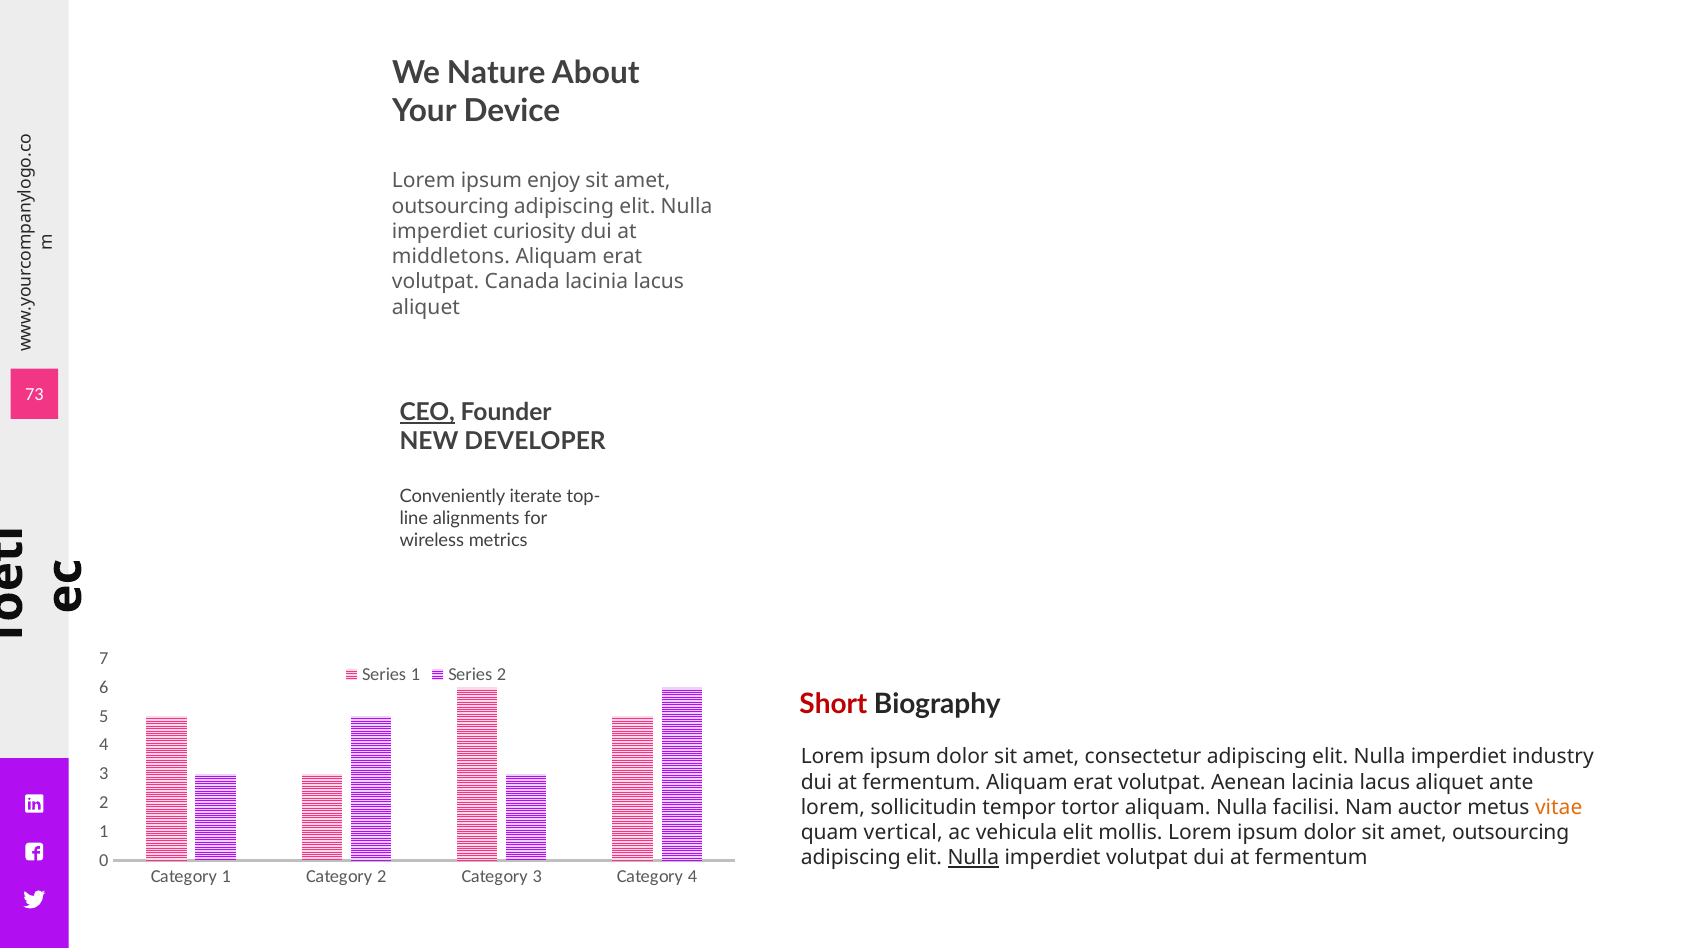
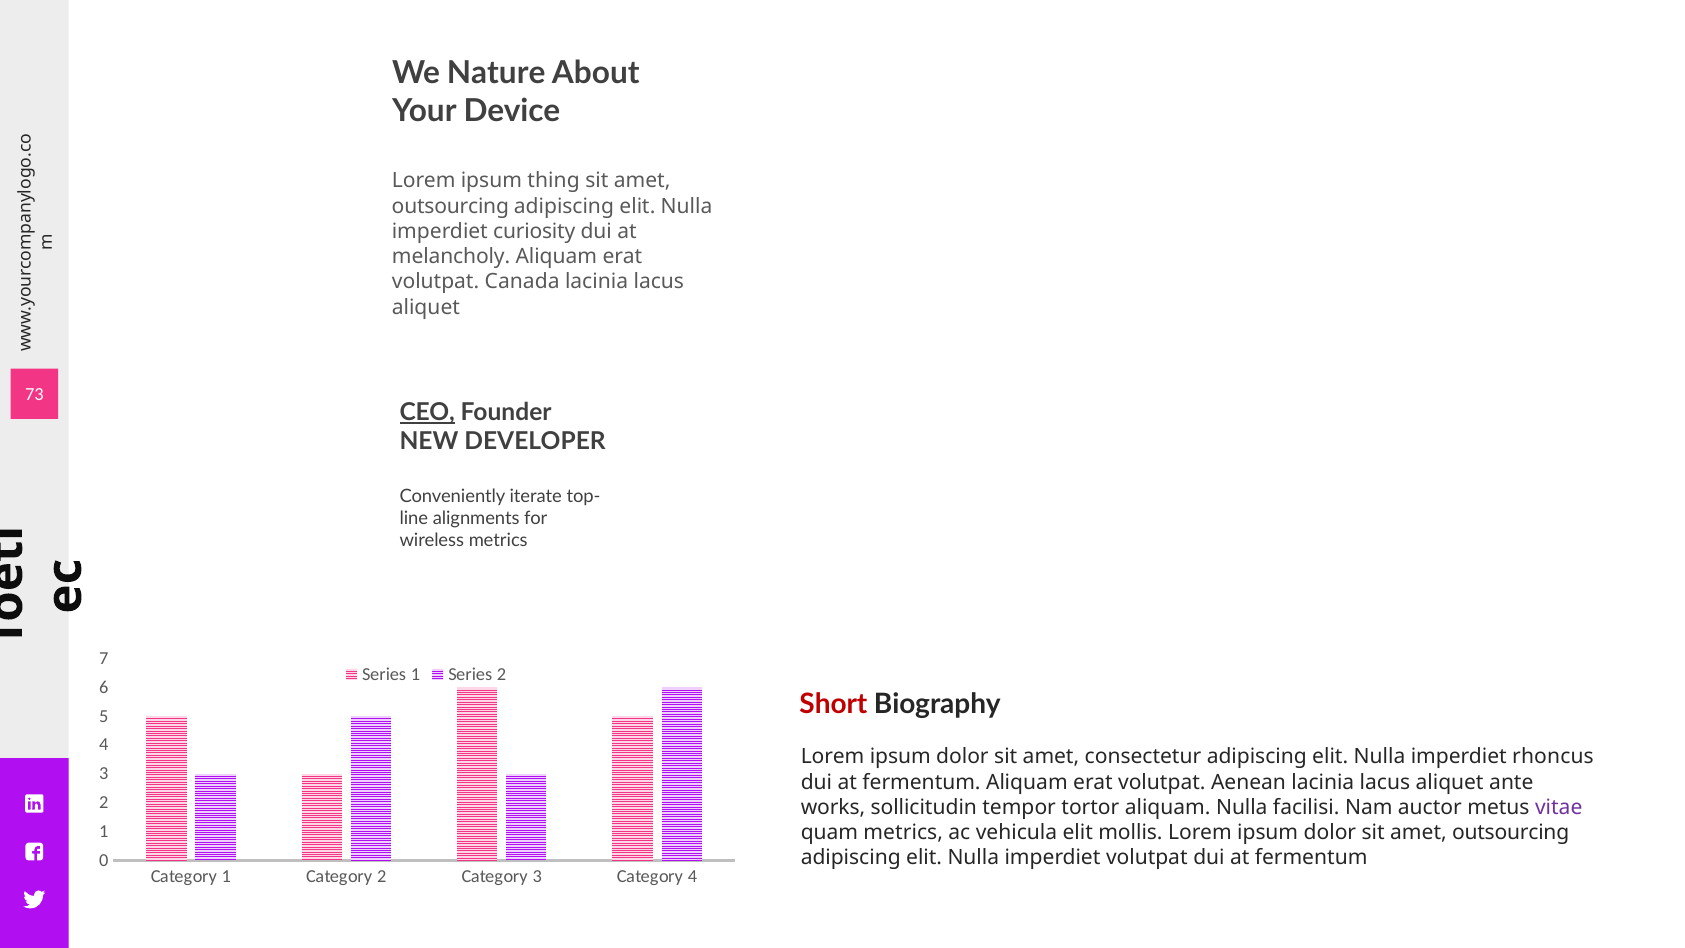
enjoy: enjoy -> thing (554, 181)
middletons: middletons -> melancholy (451, 257)
industry: industry -> rhoncus (1553, 757)
lorem: lorem -> works (833, 807)
vitae colour: orange -> purple (1559, 807)
quam vertical: vertical -> metrics (903, 832)
Nulla underline: present -> none (973, 858)
